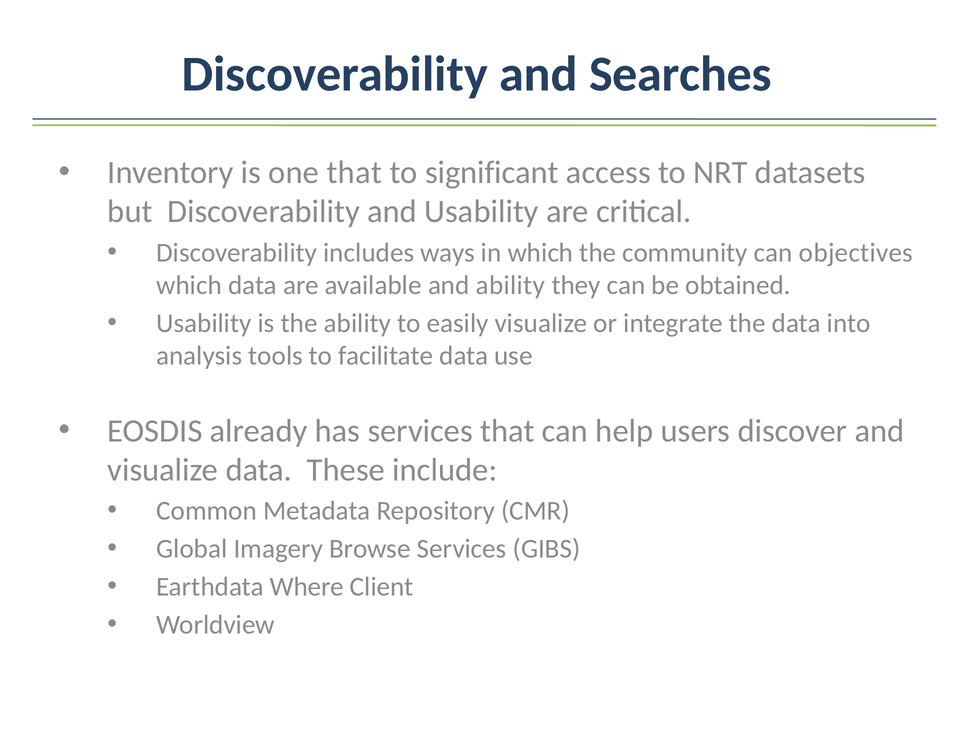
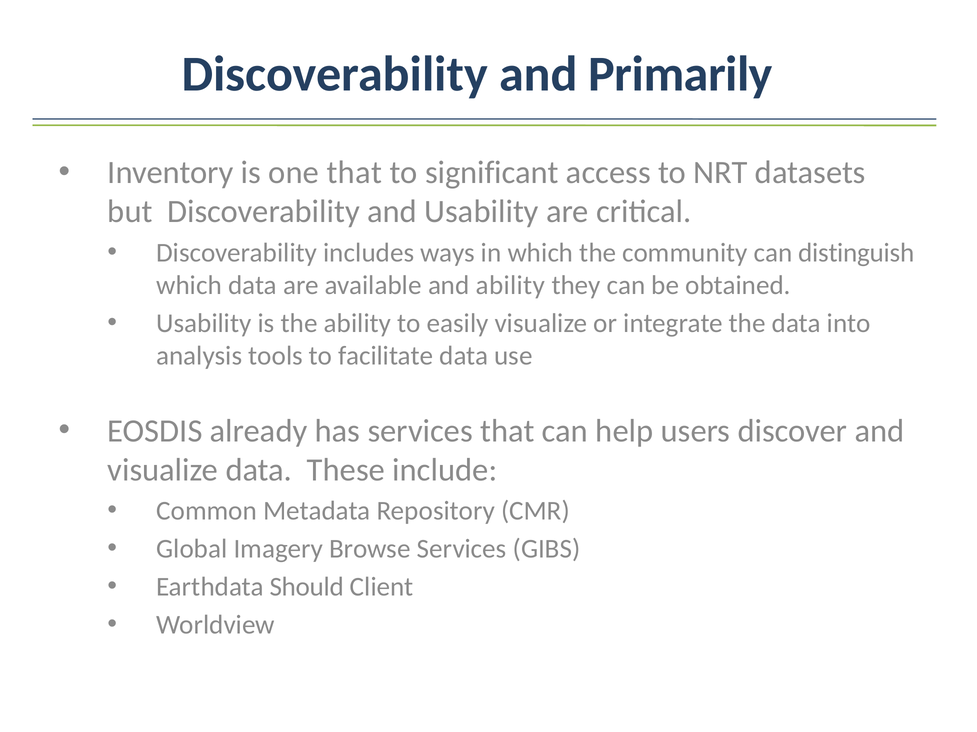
Searches: Searches -> Primarily (680, 74)
objectives: objectives -> distinguish (856, 253)
Where: Where -> Should (307, 588)
